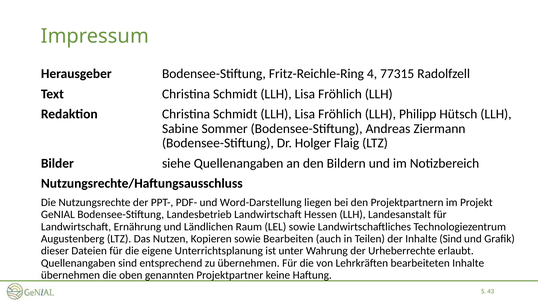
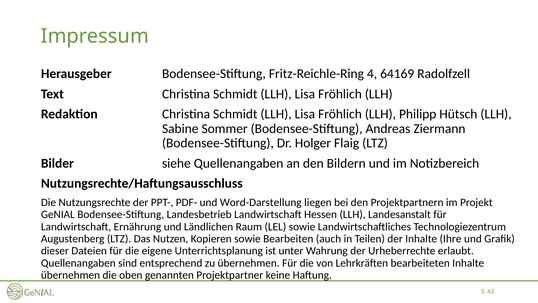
77315: 77315 -> 64169 (397, 74)
Inhalte Sind: Sind -> Ihre (451, 239)
